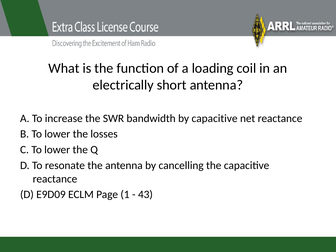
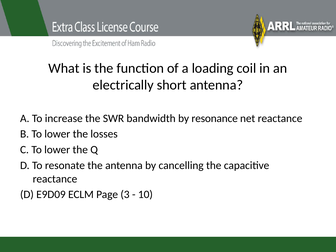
by capacitive: capacitive -> resonance (215, 118)
1: 1 -> 3 (125, 195)
43: 43 -> 10 (145, 195)
